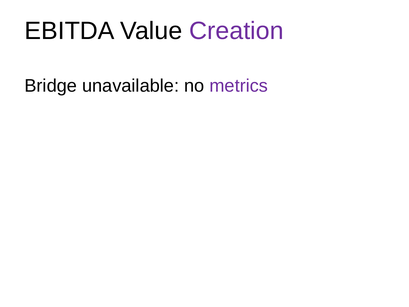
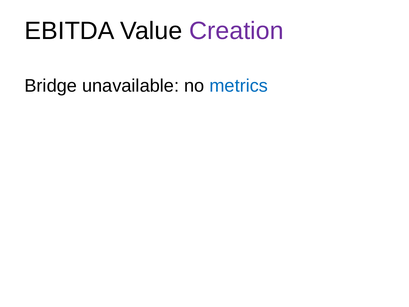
metrics colour: purple -> blue (239, 86)
